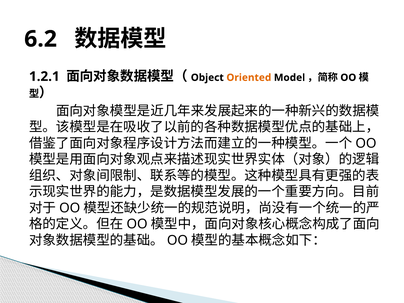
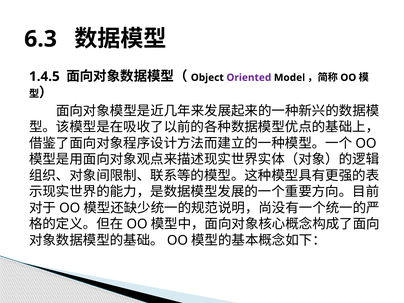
6.2: 6.2 -> 6.3 (41, 39)
1.2.1: 1.2.1 -> 1.4.5 (44, 76)
Oriented colour: orange -> purple (249, 78)
